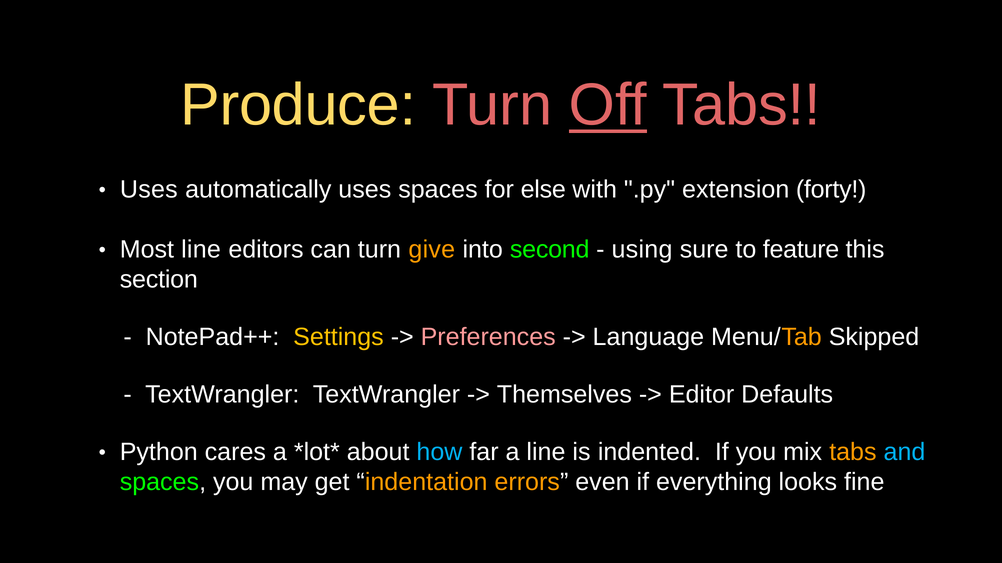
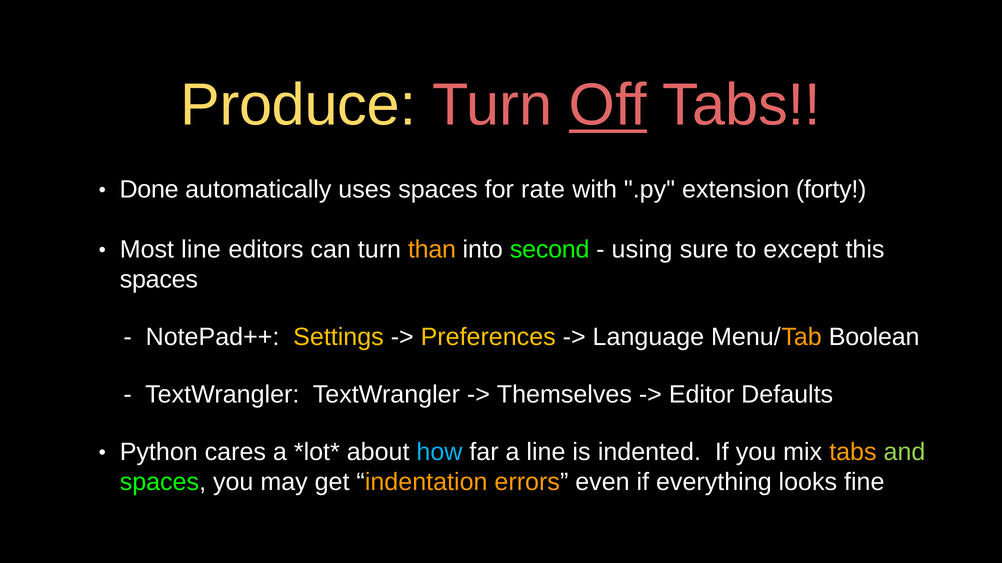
Uses: Uses -> Done (149, 190)
else: else -> rate (543, 190)
give: give -> than (432, 250)
feature: feature -> except (801, 250)
section: section -> spaces (159, 280)
Preferences colour: pink -> yellow (488, 337)
Skipped: Skipped -> Boolean (874, 337)
and colour: light blue -> light green (904, 452)
